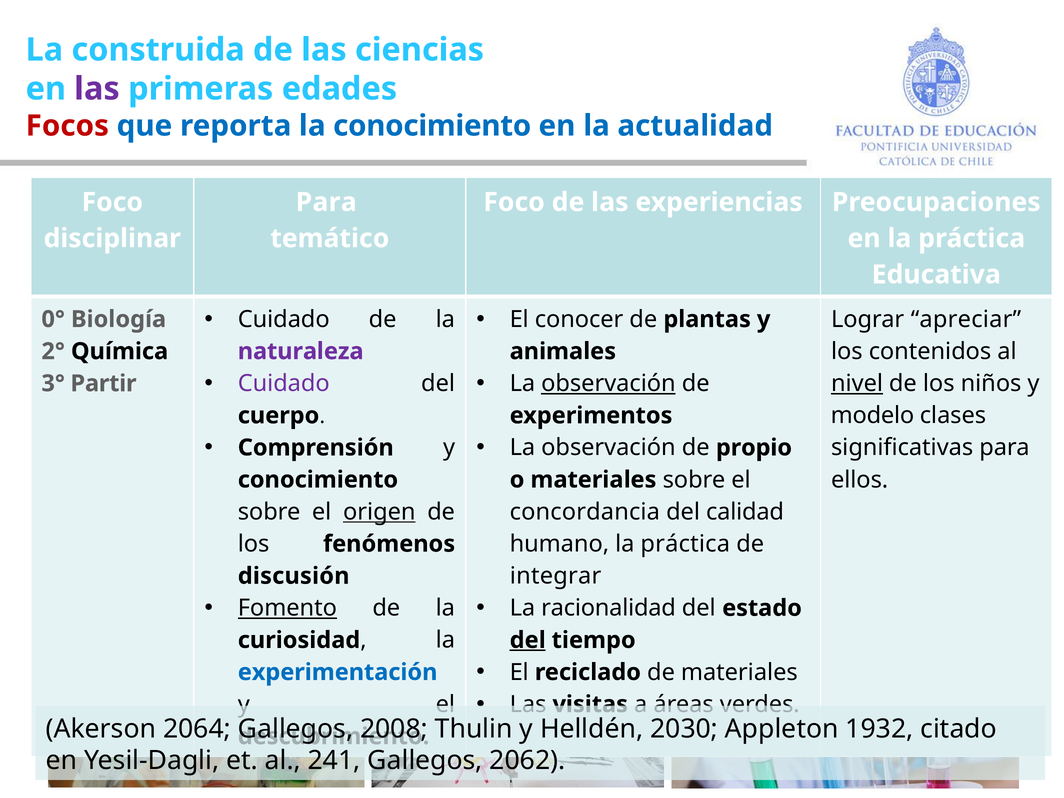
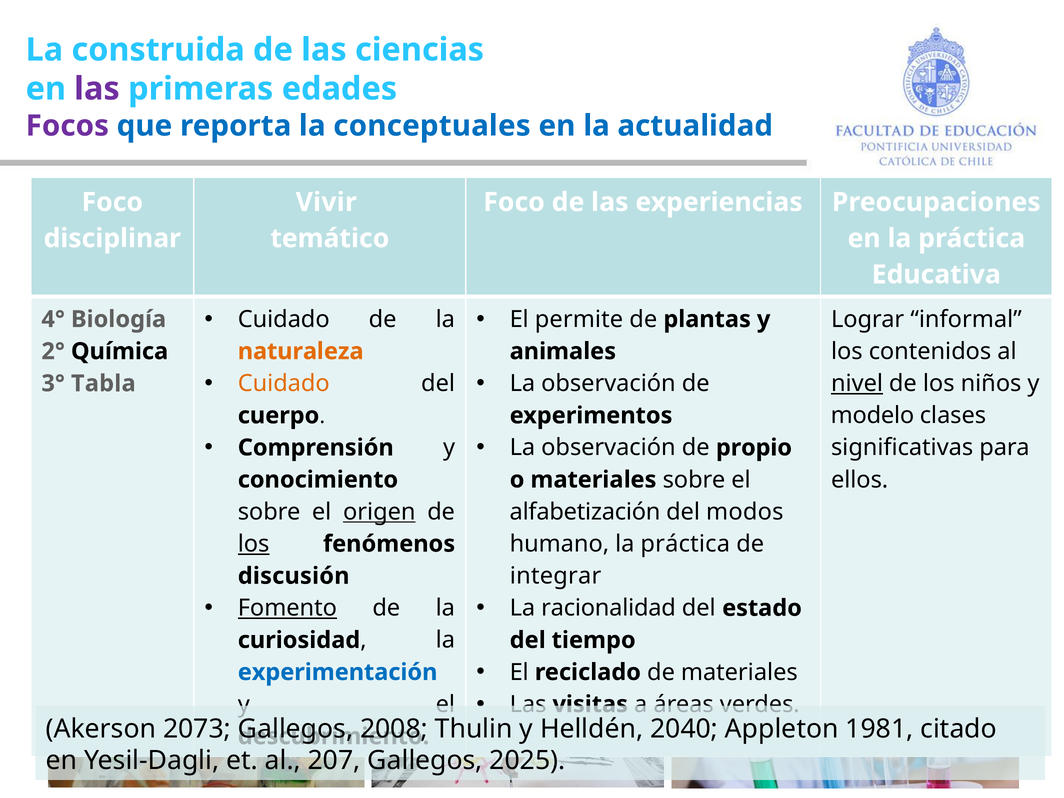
Focos colour: red -> purple (67, 126)
la conocimiento: conocimiento -> conceptuales (432, 126)
Para: Para -> Vivir (326, 202)
conocer: conocer -> permite (579, 319)
apreciar: apreciar -> informal (966, 319)
0°: 0° -> 4° (53, 319)
naturaleza colour: purple -> orange (301, 351)
Cuidado colour: purple -> orange (284, 383)
observación underline: present -> none (608, 383)
Partir: Partir -> Tabla (103, 383)
concordancia: concordancia -> alfabetización (585, 512)
calidad: calidad -> modos (745, 512)
los underline: none -> present (254, 544)
del underline: present -> none (528, 640)
2064: 2064 -> 2073 (197, 729)
2030: 2030 -> 2040 (684, 729)
1932: 1932 -> 1981 (879, 729)
241: 241 -> 207 (334, 761)
2062: 2062 -> 2025 (527, 761)
